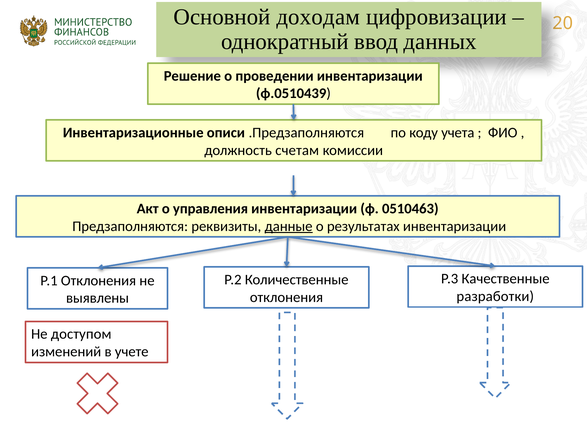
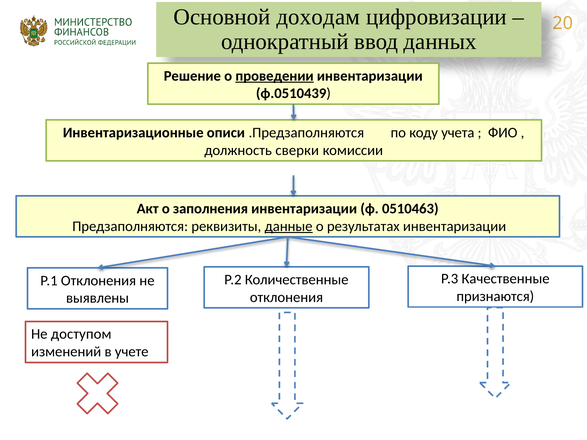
проведении underline: none -> present (275, 76)
счетам: счетам -> сверки (297, 150)
управления: управления -> заполнения (210, 209)
разработки: разработки -> признаются (495, 297)
